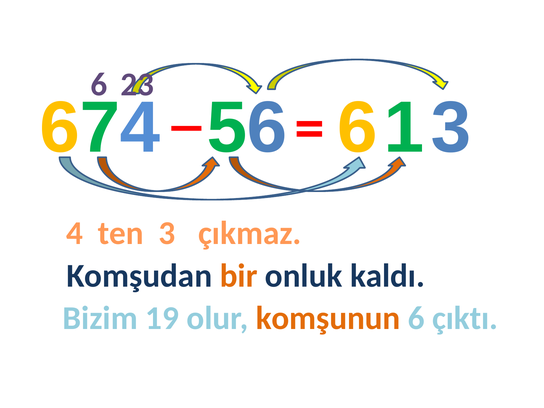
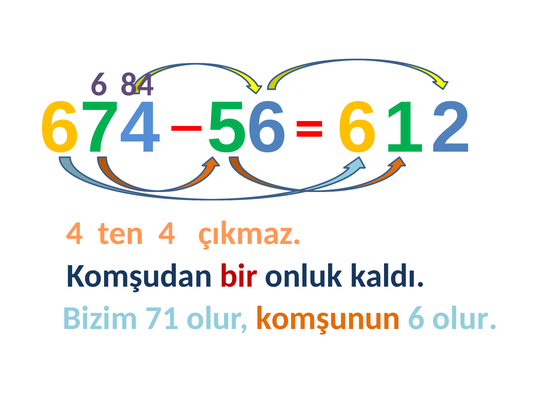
23: 23 -> 84 (137, 84)
3: 3 -> 2 (451, 128)
ten 3: 3 -> 4 (167, 233)
bir colour: orange -> red (239, 276)
19: 19 -> 71 (162, 318)
6 çıktı: çıktı -> olur (465, 318)
